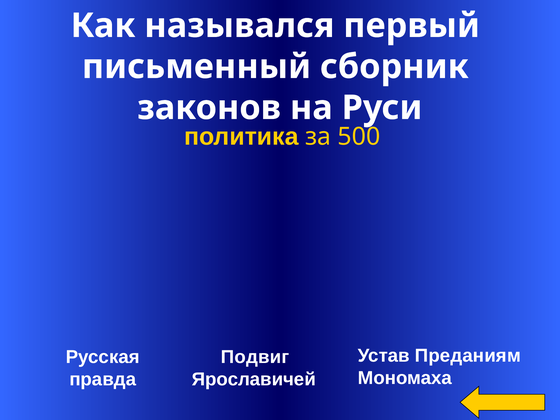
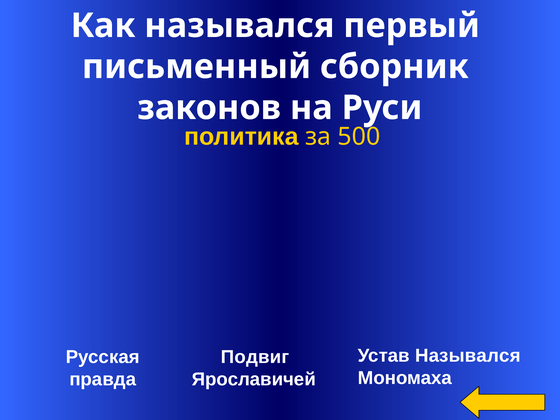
Устав Преданиям: Преданиям -> Назывался (468, 356)
